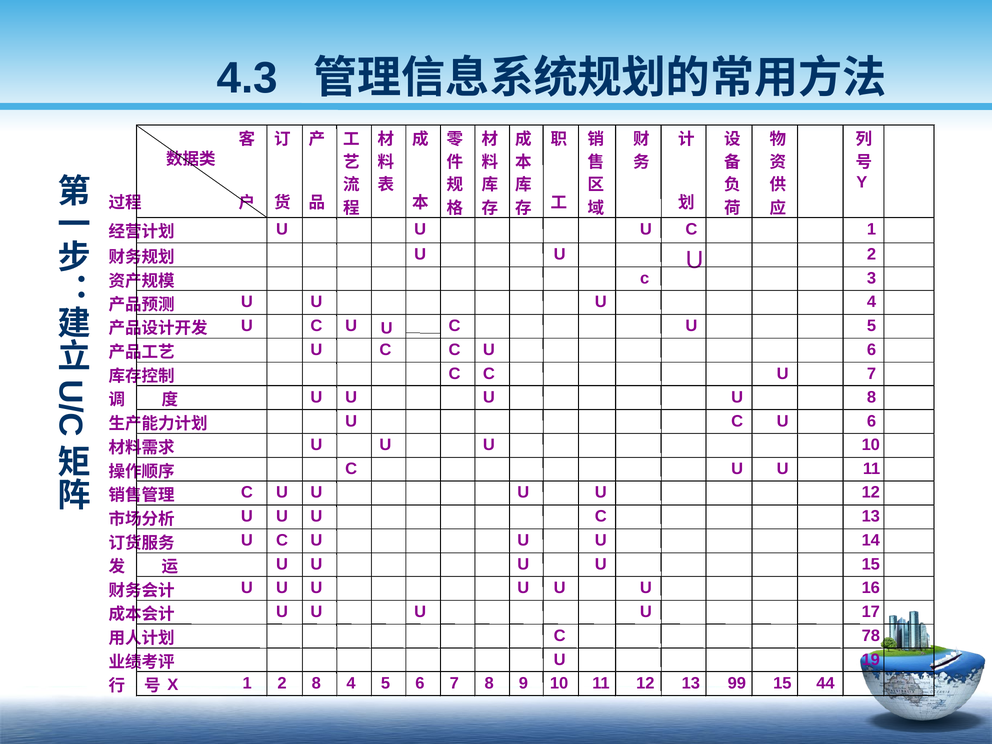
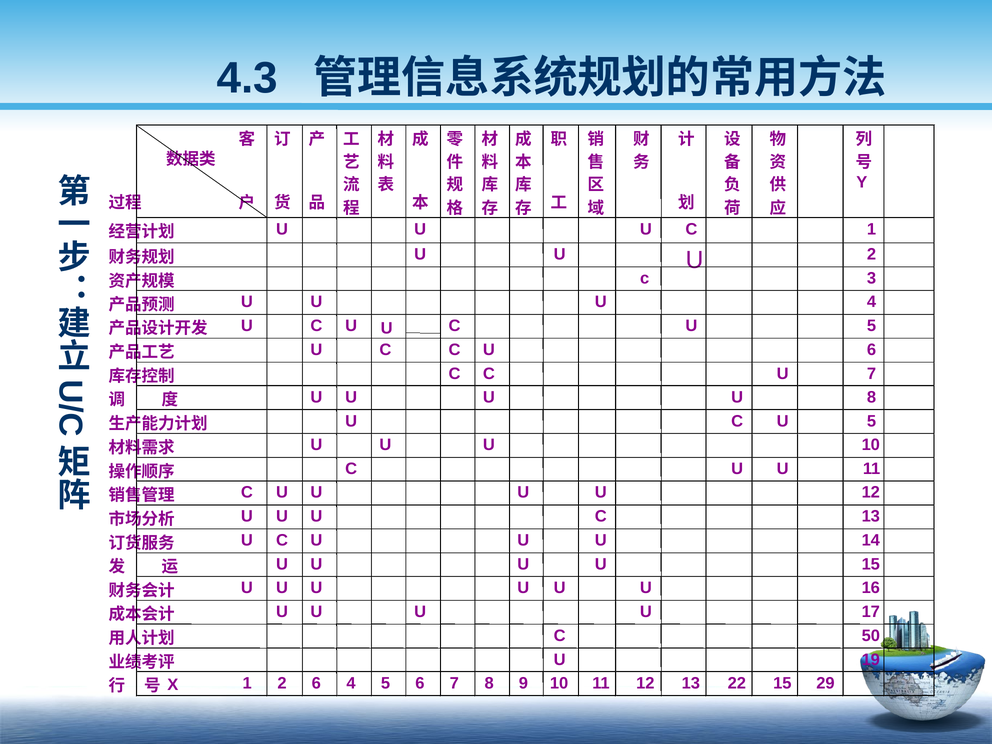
6: 6 -> 5 (871, 421)
78: 78 -> 50 (871, 636)
2 8: 8 -> 6 (316, 683)
99: 99 -> 22 (737, 683)
44: 44 -> 29 (825, 683)
